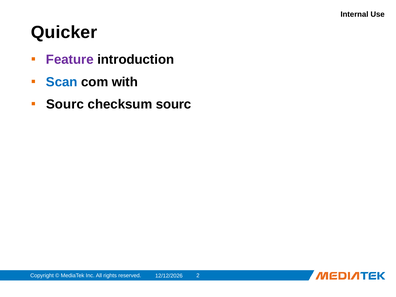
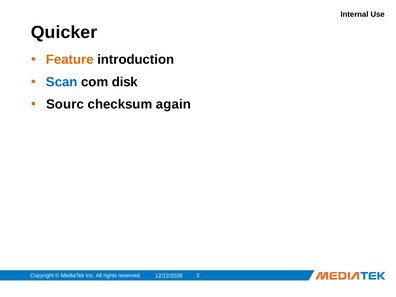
Feature colour: purple -> orange (70, 60)
with: with -> disk (125, 82)
checksum sourc: sourc -> again (173, 104)
